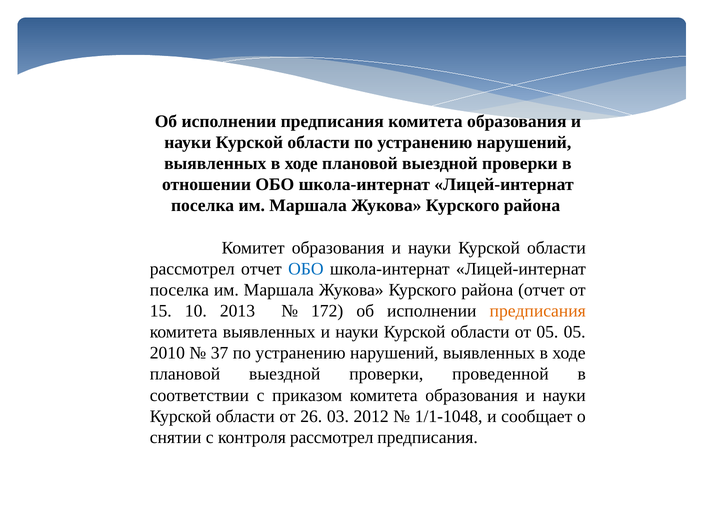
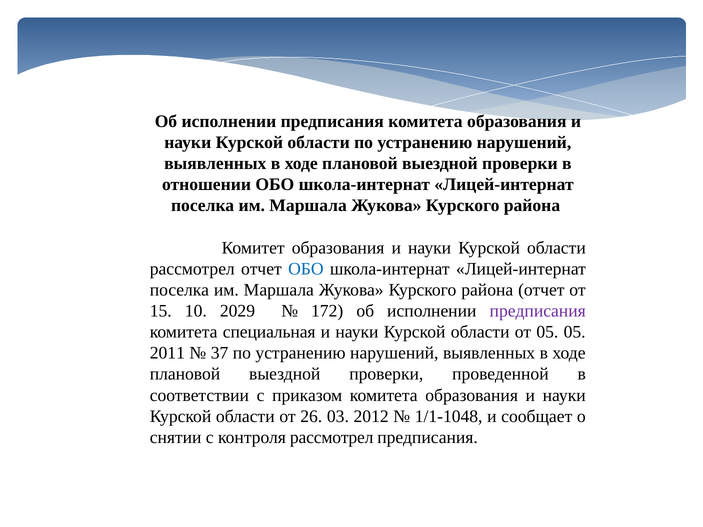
2013: 2013 -> 2029 (237, 311)
предписания colour: orange -> purple (538, 311)
комитета выявленных: выявленных -> специальная (269, 332)
2010: 2010 -> 2011 (167, 353)
